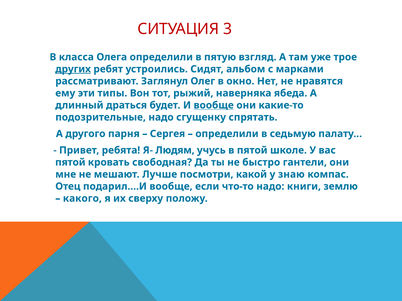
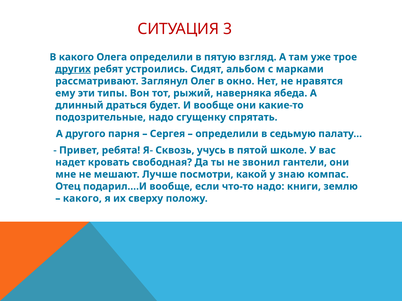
В класса: класса -> какого (76, 57)
вообще underline: present -> none (214, 105)
Людям: Людям -> Сквозь (175, 150)
пятой: пятой -> надет (70, 163)
быстро: быстро -> звонил (261, 163)
